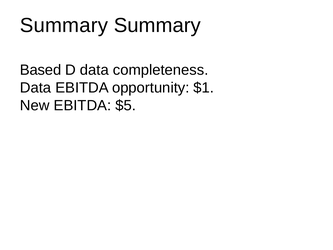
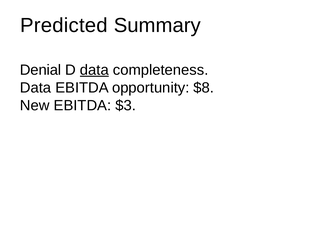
Summary: Summary -> Predicted (64, 25)
Based: Based -> Denial (41, 70)
data underline: none -> present (94, 70)
$1: $1 -> $8 (204, 88)
$5: $5 -> $3 (126, 105)
